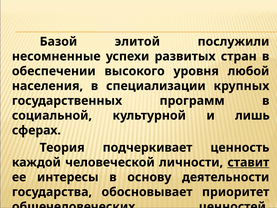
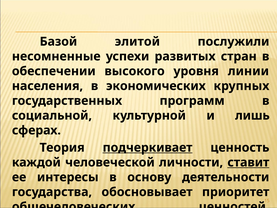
любой: любой -> линии (248, 71)
специализации: специализации -> экономических (156, 86)
подчеркивает underline: none -> present (148, 147)
